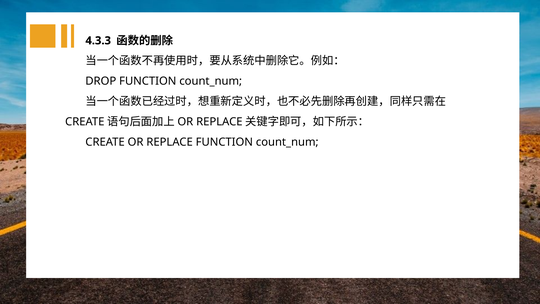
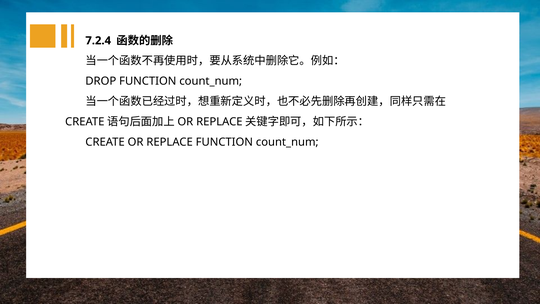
4.3.3: 4.3.3 -> 7.2.4 (98, 41)
